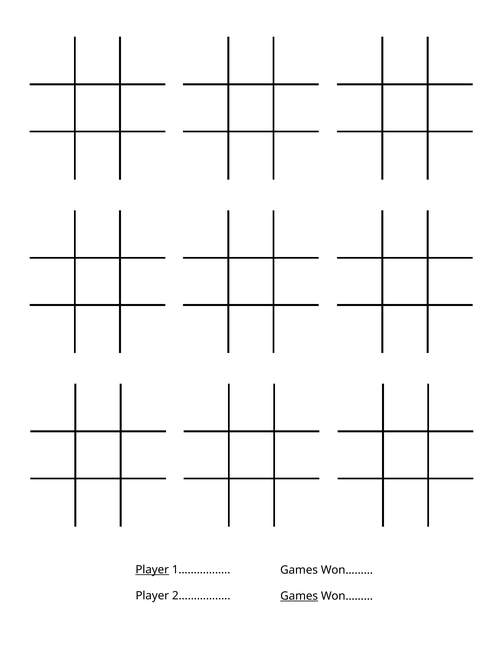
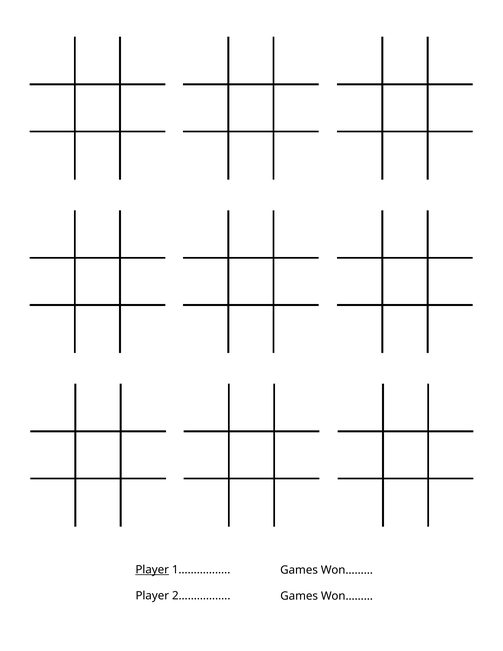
Games underline: present -> none (299, 596)
